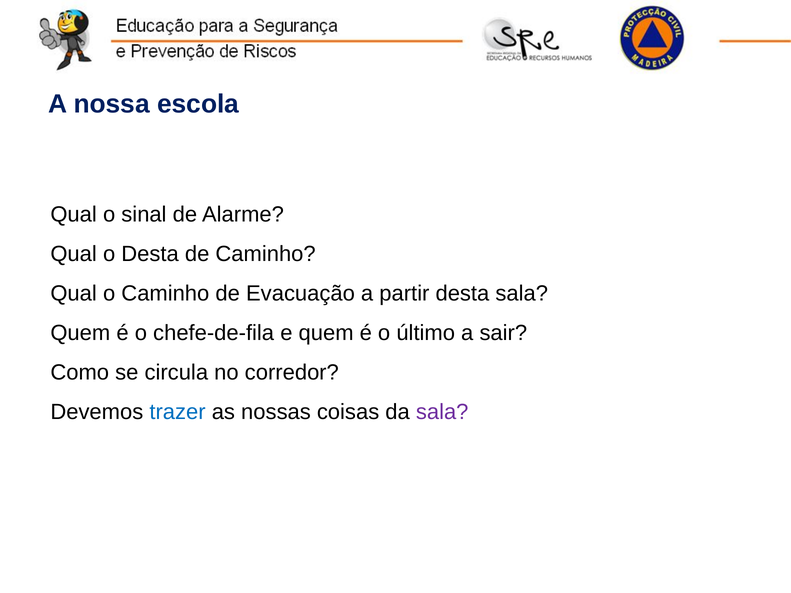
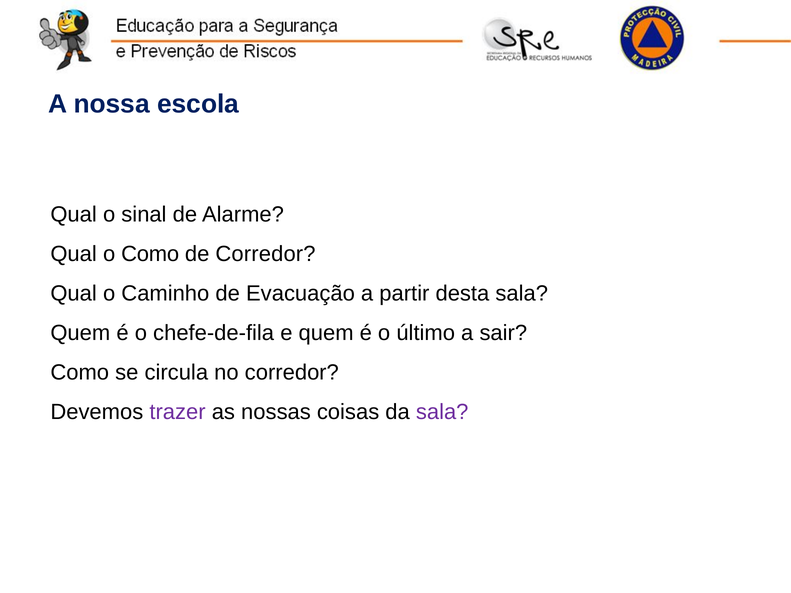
o Desta: Desta -> Como (150, 254)
de Caminho: Caminho -> Corredor (266, 254)
trazer colour: blue -> purple (178, 412)
